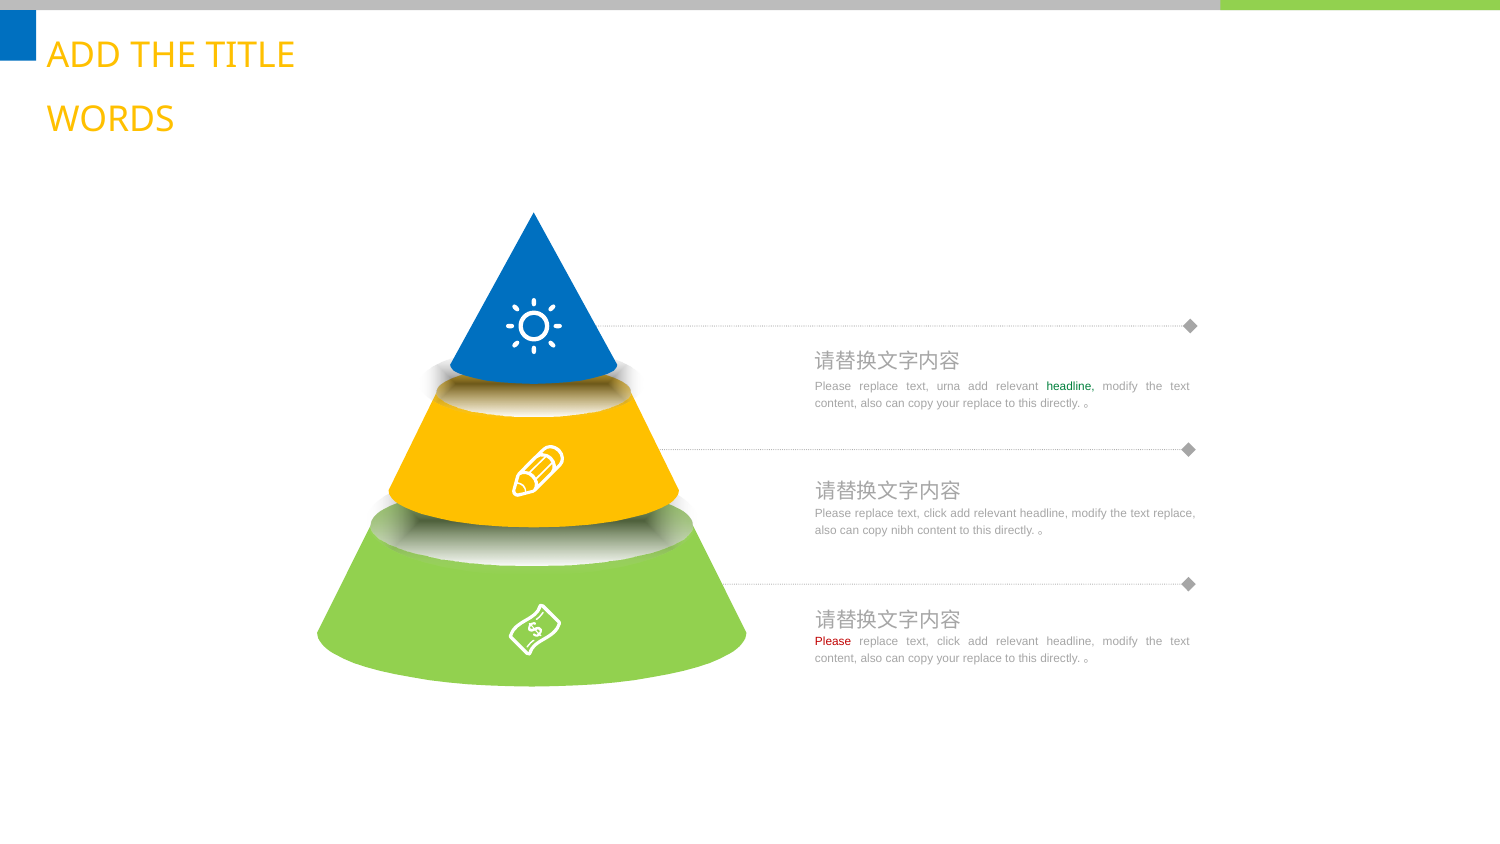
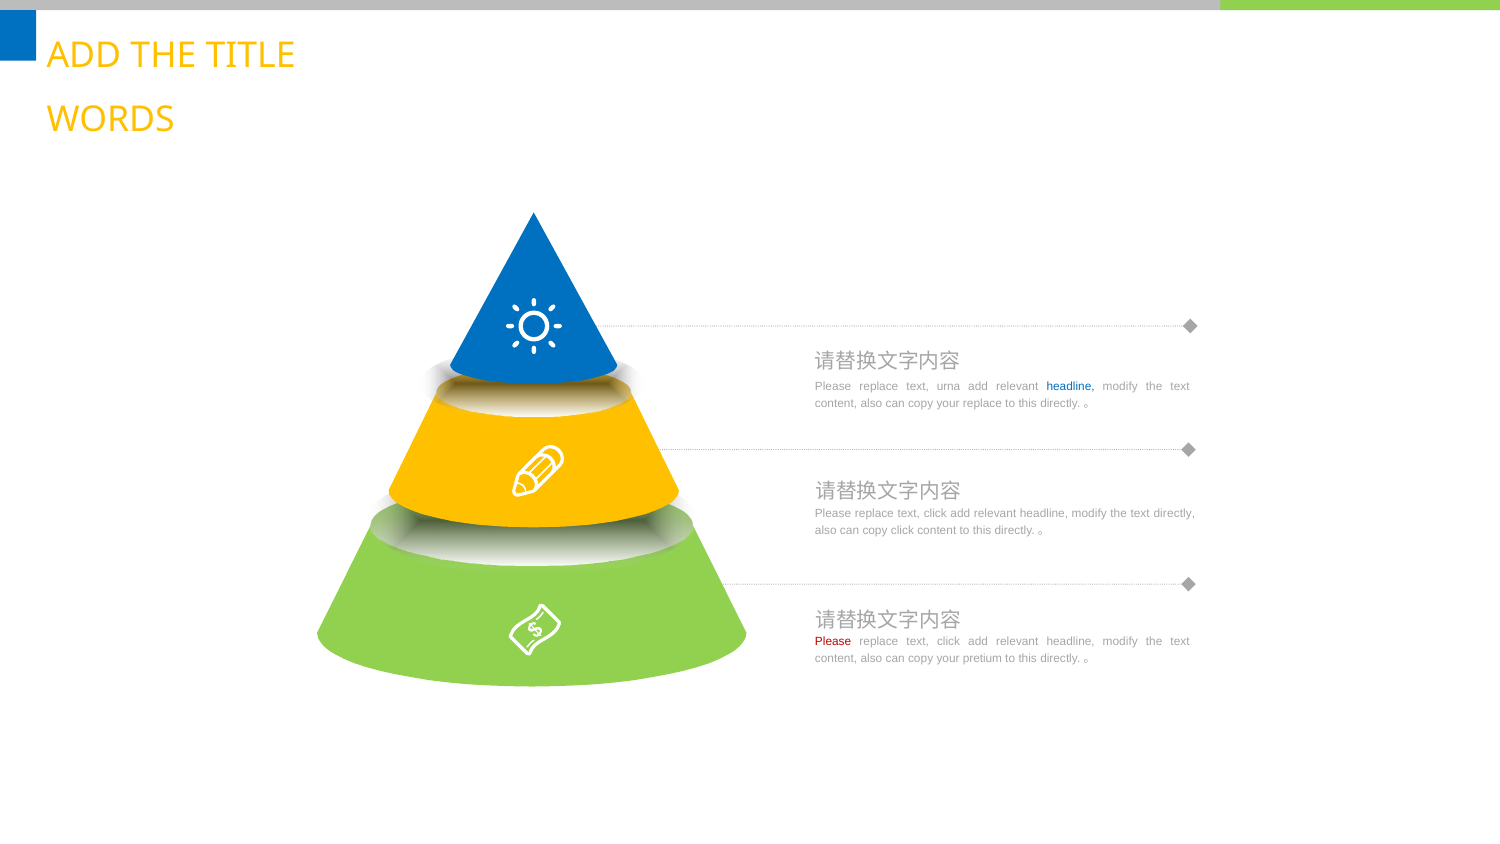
headline colour: green -> blue (1071, 386)
text replace: replace -> directly (1174, 514)
copy nibh: nibh -> click (902, 531)
replace: replace -> pretium (983, 658)
